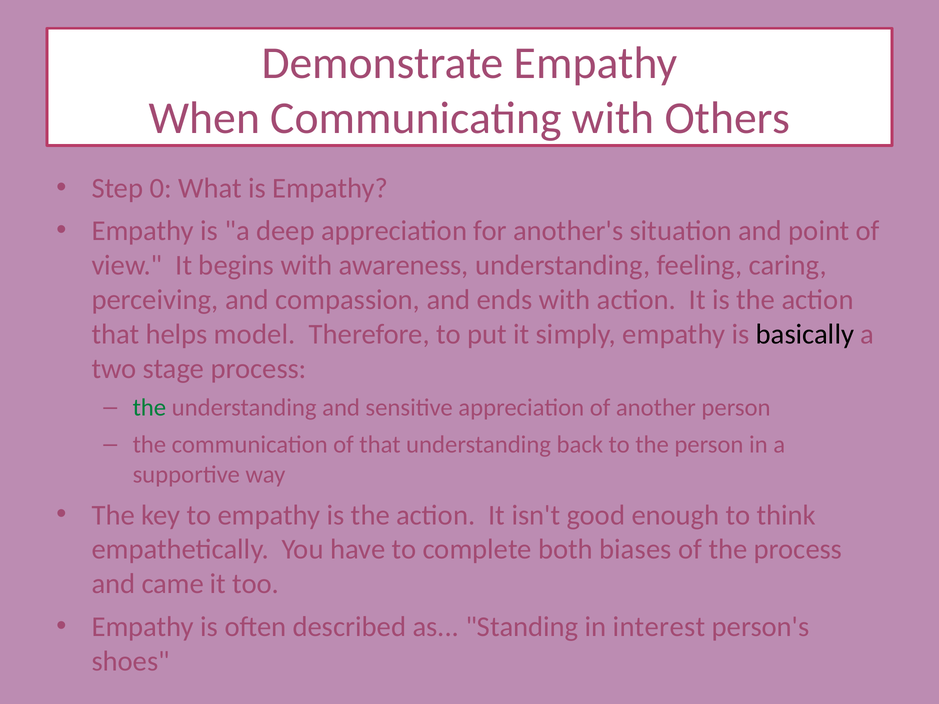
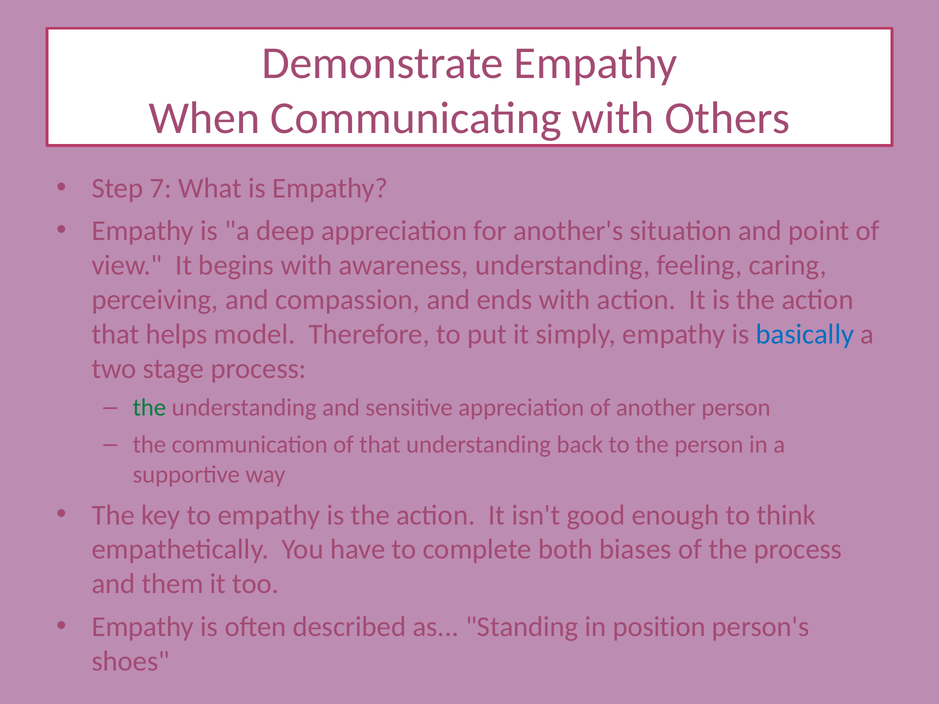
0: 0 -> 7 (161, 188)
basically colour: black -> blue (805, 334)
came: came -> them (173, 584)
interest: interest -> position (659, 627)
